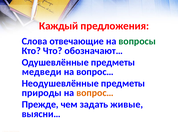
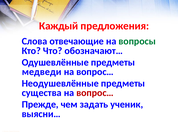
природы: природы -> существа (42, 93)
вопрос… colour: orange -> red (95, 93)
живые: живые -> ученик (127, 104)
